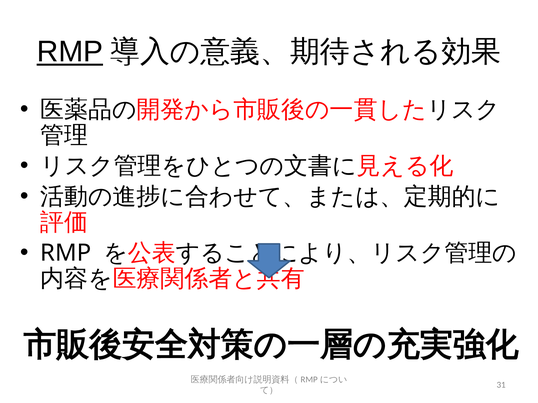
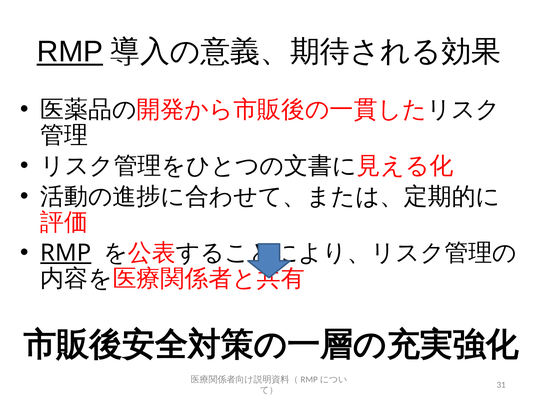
RMP underline: none -> present (66, 253)
